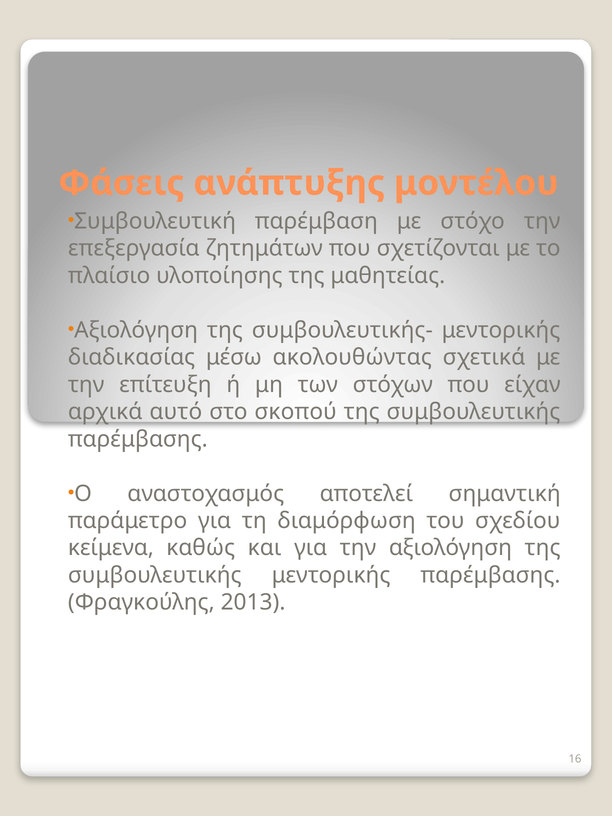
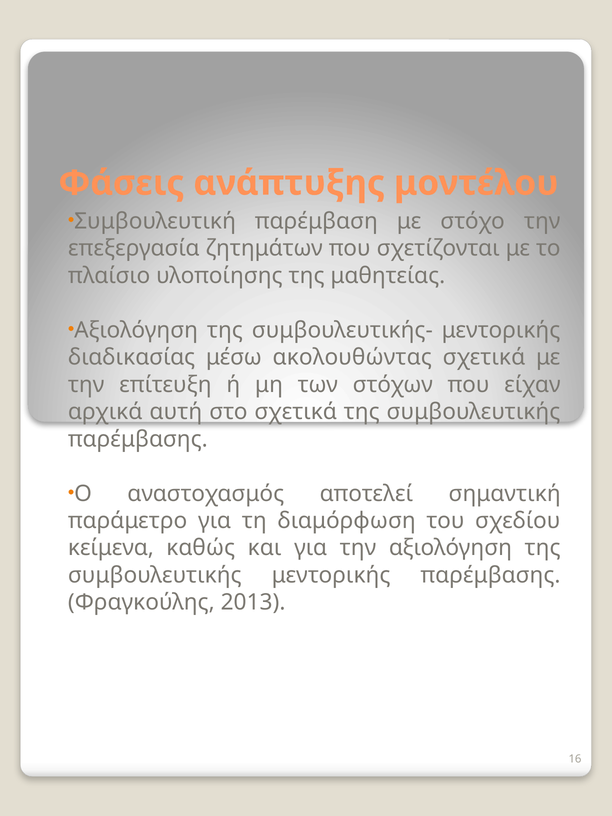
αυτό: αυτό -> αυτή (176, 412)
στο σκοπού: σκοπού -> σχετικά (296, 412)
